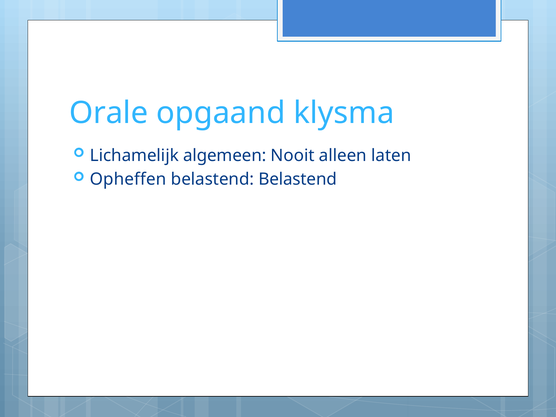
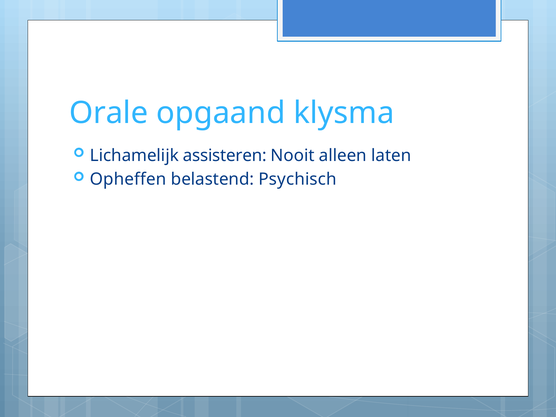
algemeen: algemeen -> assisteren (225, 155)
belastend Belastend: Belastend -> Psychisch (298, 179)
